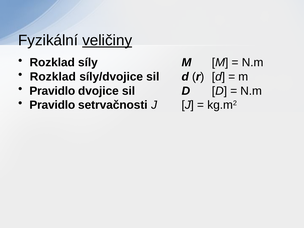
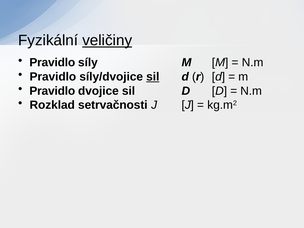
Rozklad: Rozklad -> Pravidlo (52, 63)
Rozklad: Rozklad -> Pravidlo (53, 77)
sil underline: none -> present (153, 77)
Pravidlo: Pravidlo -> Rozklad (52, 105)
